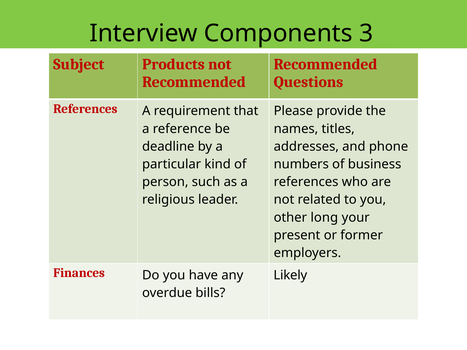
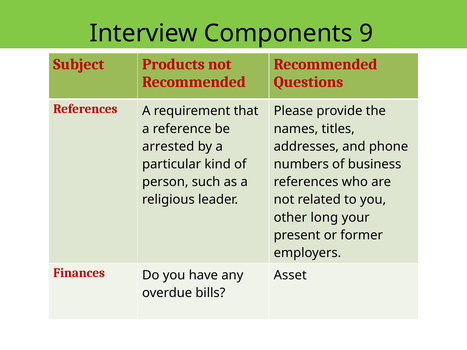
3: 3 -> 9 (366, 33)
deadline: deadline -> arrested (168, 147)
Likely: Likely -> Asset (290, 275)
